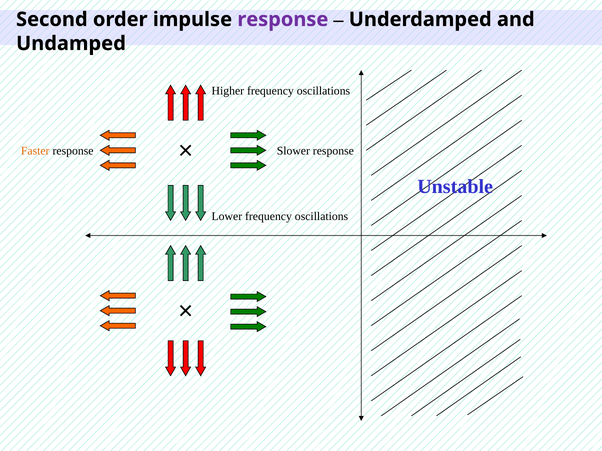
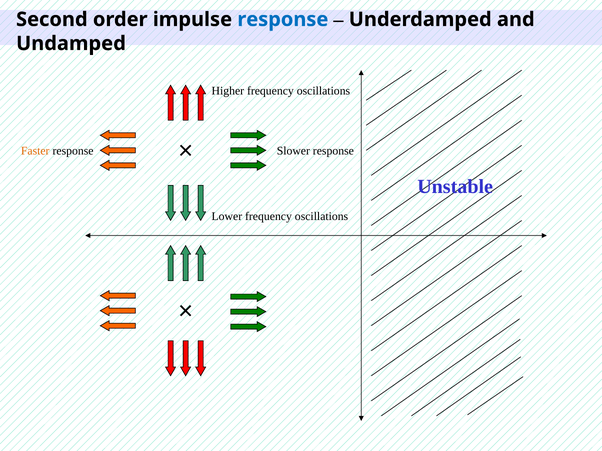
response colour: purple -> blue (283, 19)
